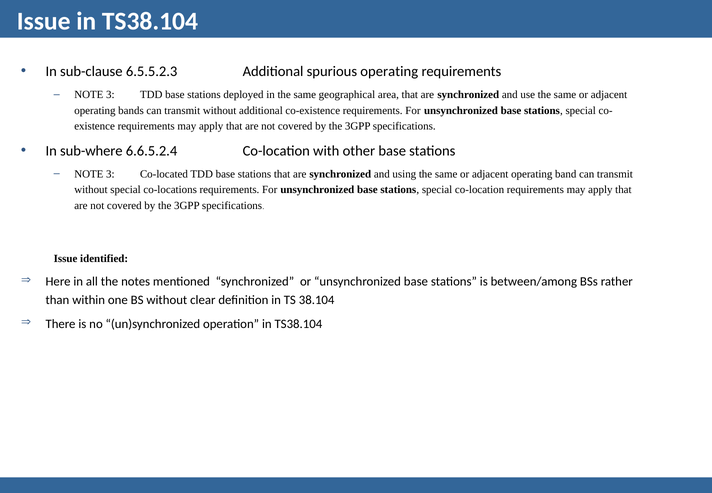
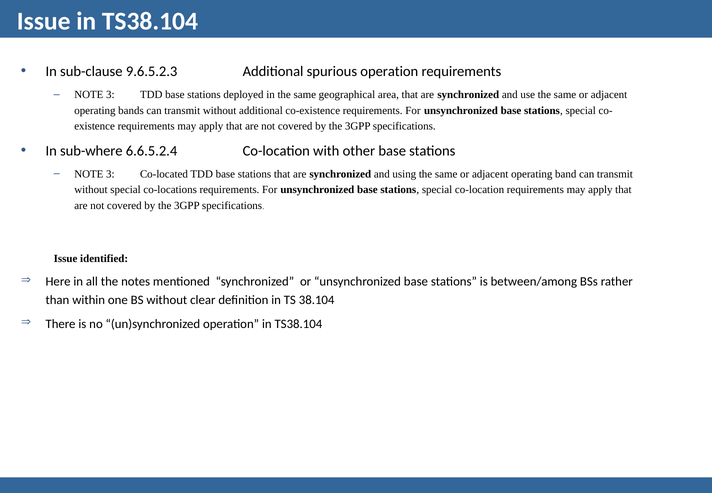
6.5.5.2.3: 6.5.5.2.3 -> 9.6.5.2.3 (152, 71)
spurious operating: operating -> operation (389, 71)
